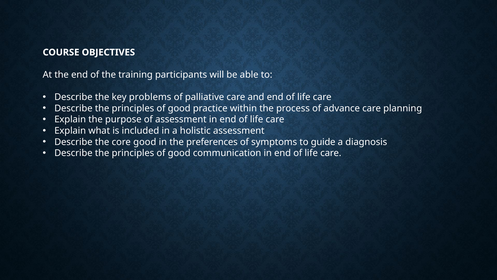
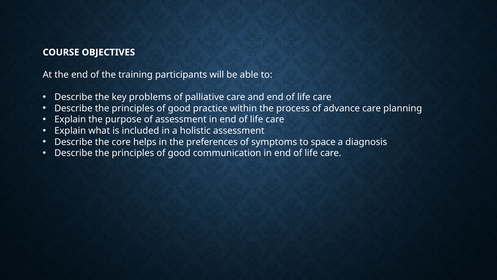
core good: good -> helps (145, 142)
guide: guide -> space (323, 142)
